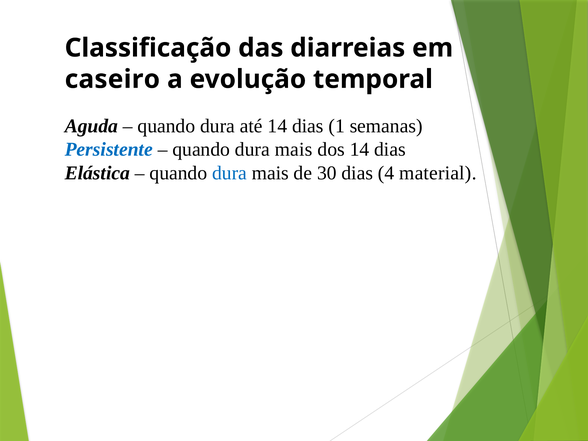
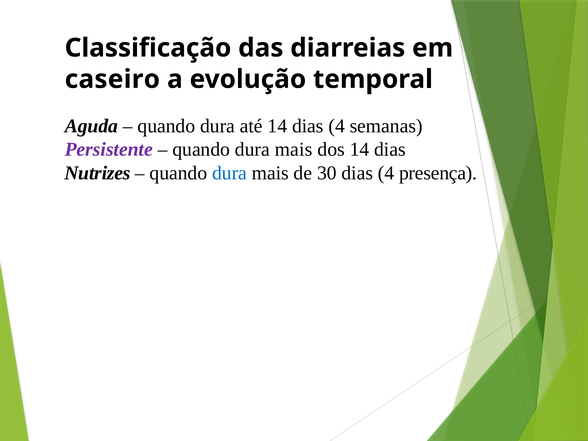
14 dias 1: 1 -> 4 (337, 126)
Persistente colour: blue -> purple (109, 149)
Elástica: Elástica -> Nutrizes (97, 173)
material: material -> presença (438, 173)
